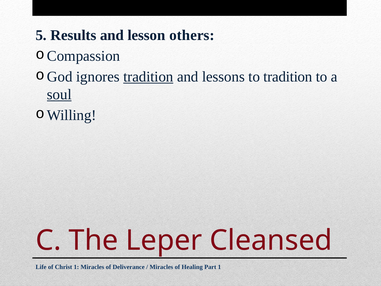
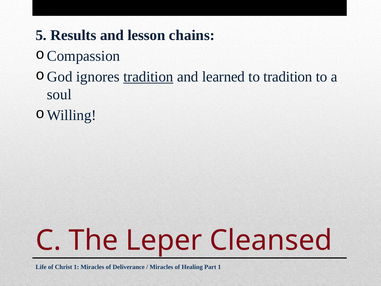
others: others -> chains (192, 35)
lessons: lessons -> learned (223, 77)
soul underline: present -> none (59, 94)
